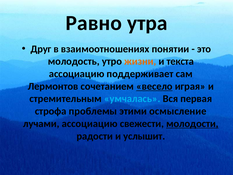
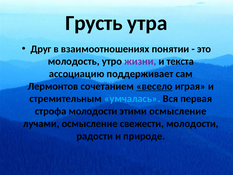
Равно: Равно -> Грусть (94, 23)
жизни colour: orange -> purple (140, 61)
строфа проблемы: проблемы -> молодости (93, 111)
лучами ассоциацию: ассоциацию -> осмысление (90, 123)
молодости underline: present -> none (192, 123)
услышит: услышит -> природе (144, 136)
